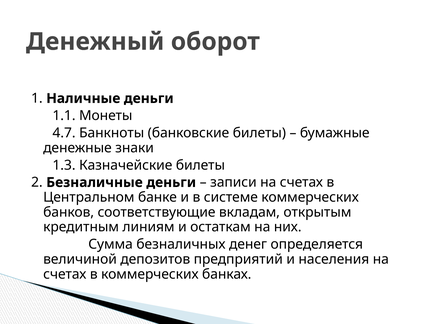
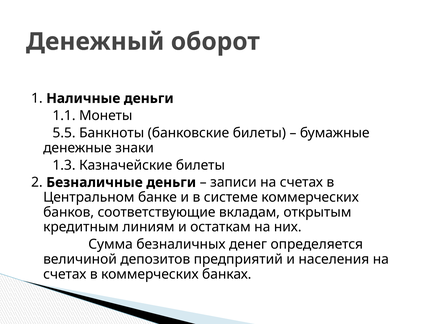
4.7: 4.7 -> 5.5 (64, 133)
